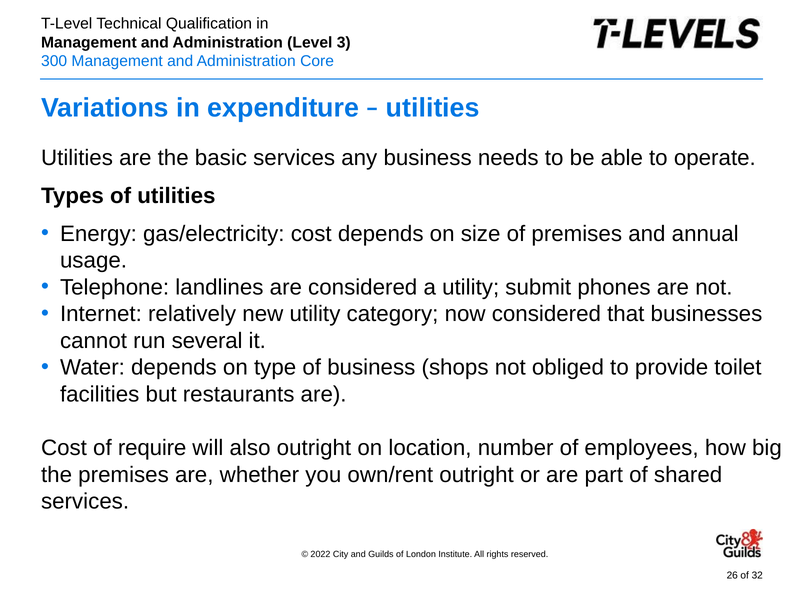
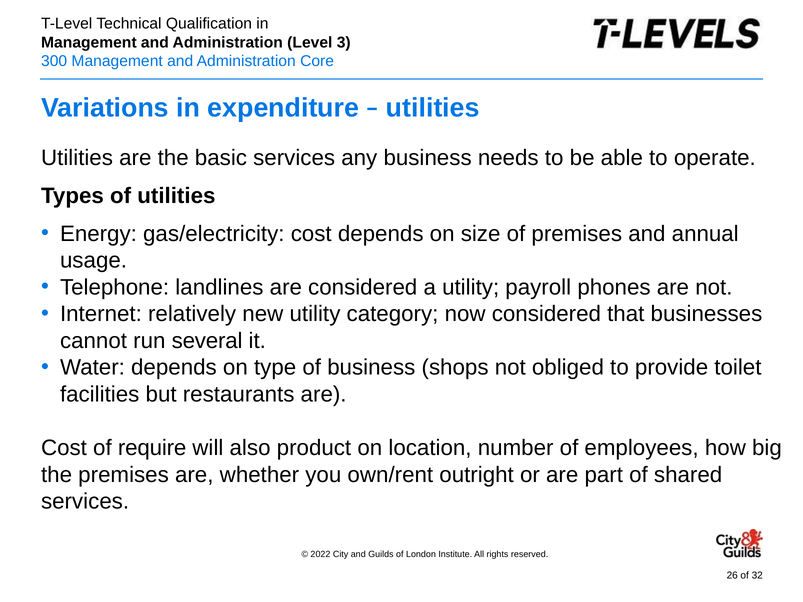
submit: submit -> payroll (538, 287)
also outright: outright -> product (314, 448)
